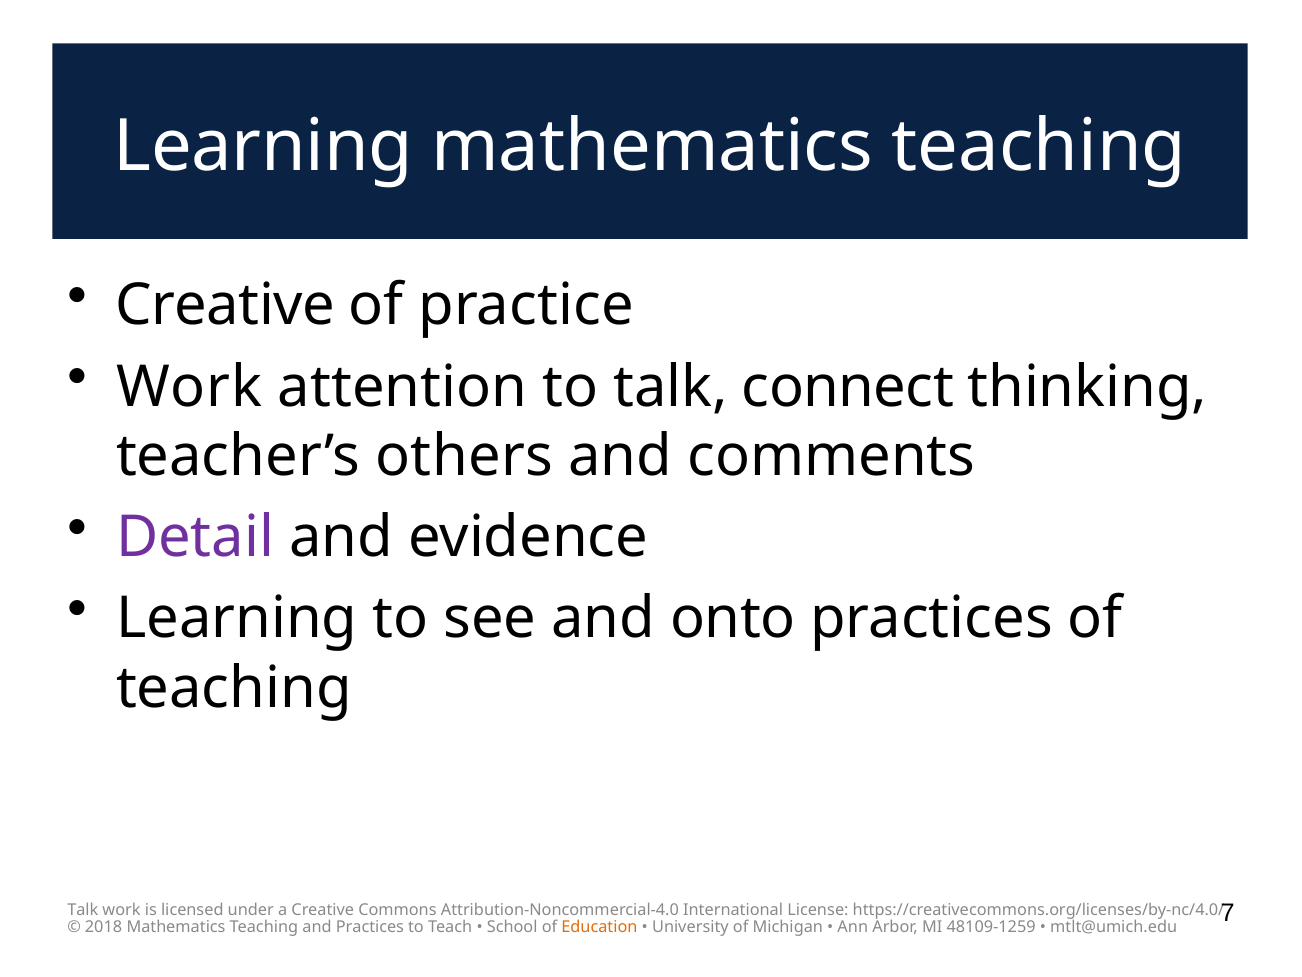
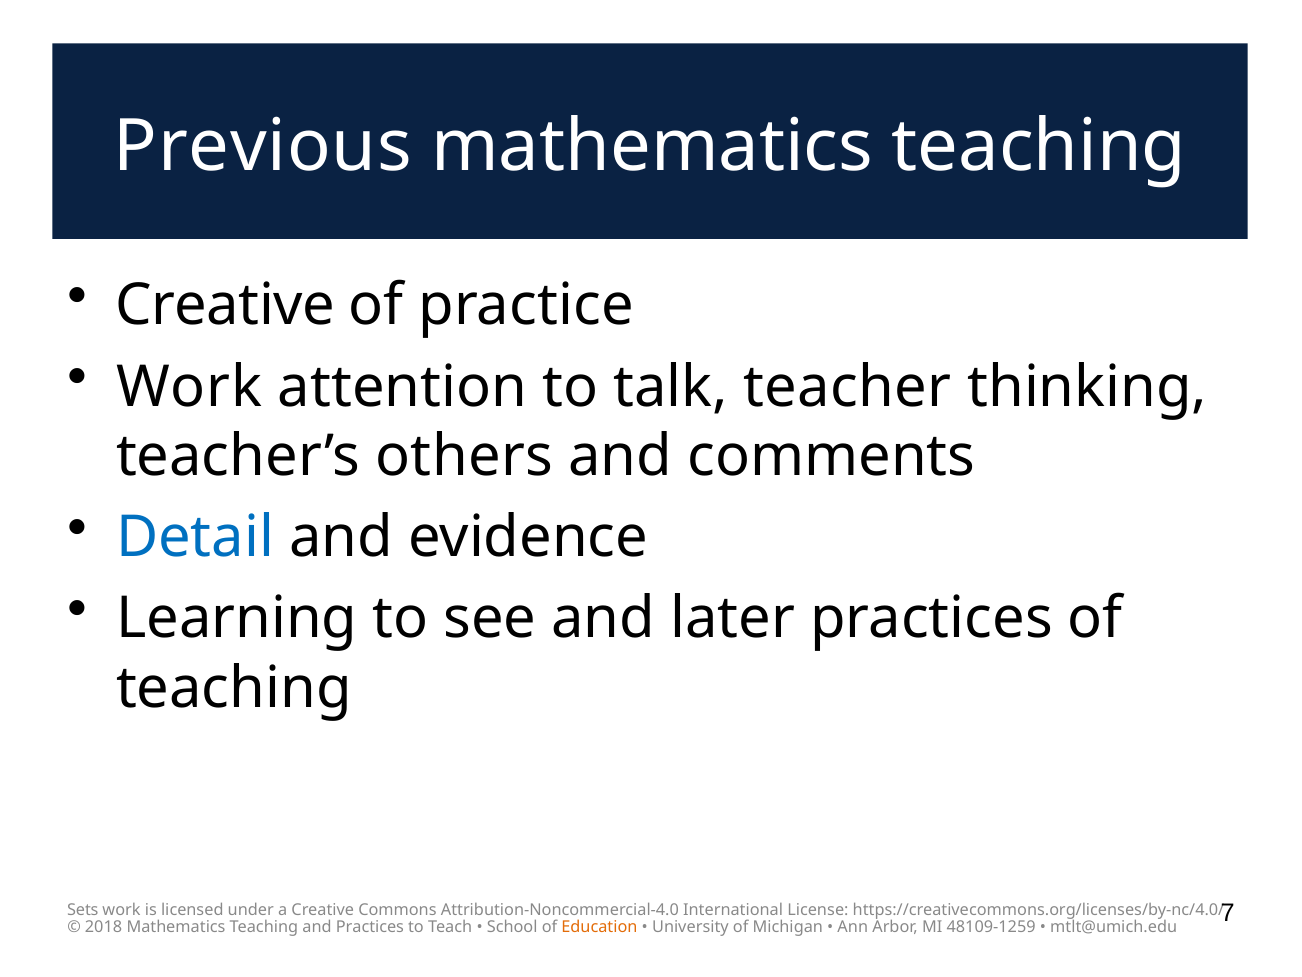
Learning: Learning -> Previous (263, 146)
connect: connect -> teacher (847, 387)
Detail colour: purple -> blue (195, 537)
onto: onto -> later (733, 618)
Talk: Talk -> Sets (83, 910)
